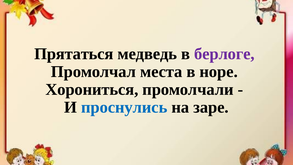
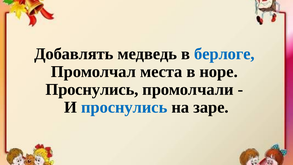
Прятаться: Прятаться -> Добавлять (74, 54)
берлоге colour: purple -> blue (224, 54)
Хорониться: Хорониться -> Проснулись (92, 89)
